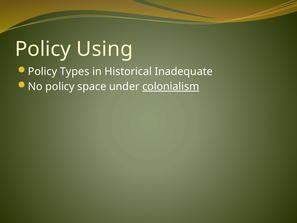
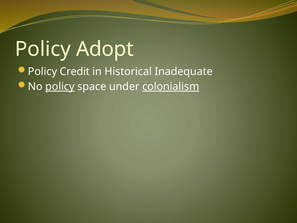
Using: Using -> Adopt (105, 49)
Types: Types -> Credit (75, 72)
policy underline: none -> present (60, 87)
